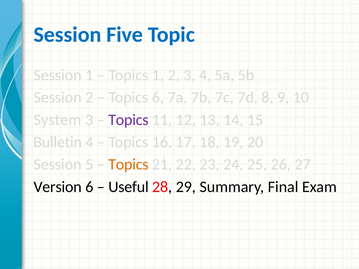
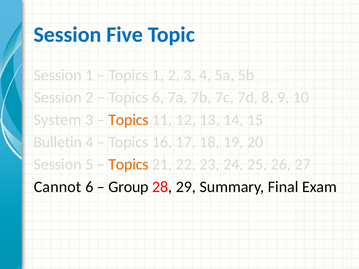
Topics colour: purple -> orange (129, 120)
Version: Version -> Cannot (58, 187)
Useful: Useful -> Group (129, 187)
